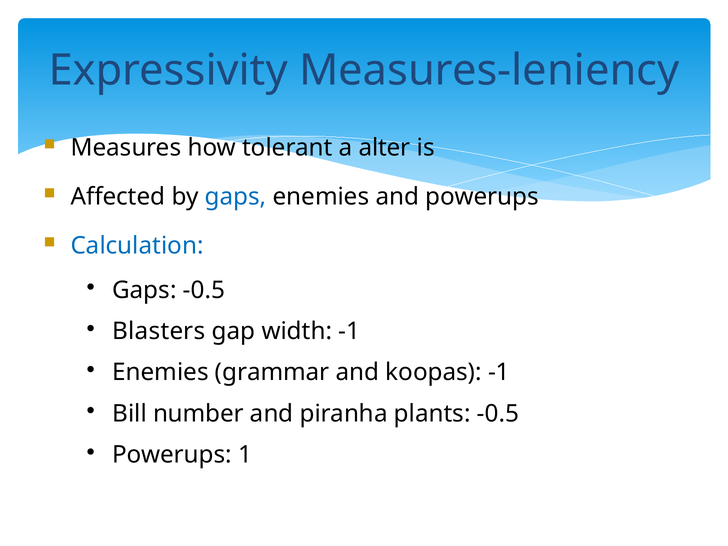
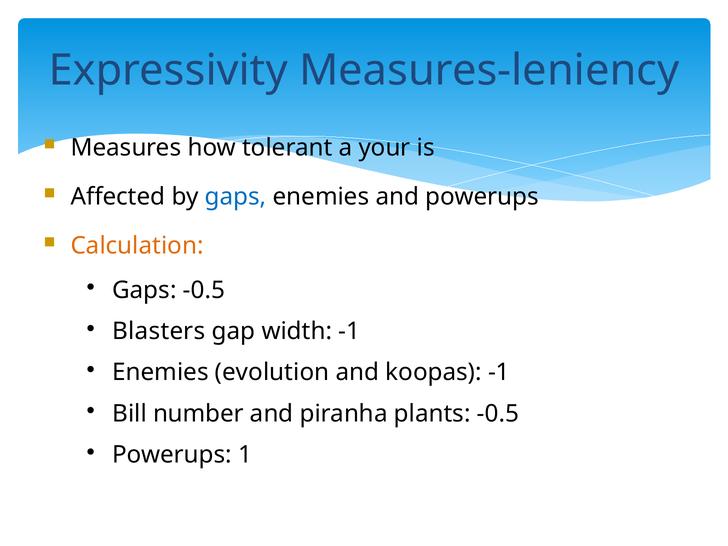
alter: alter -> your (385, 148)
Calculation colour: blue -> orange (137, 246)
grammar: grammar -> evolution (272, 372)
